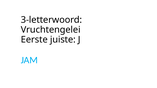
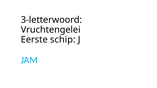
juiste: juiste -> schip (63, 40)
